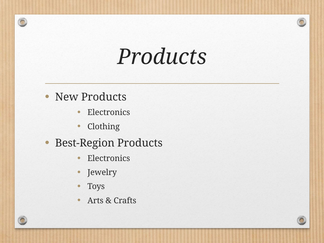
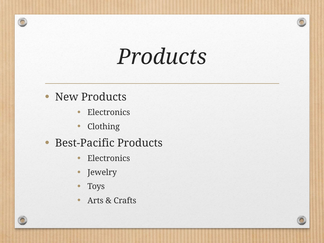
Best-Region: Best-Region -> Best-Pacific (85, 143)
